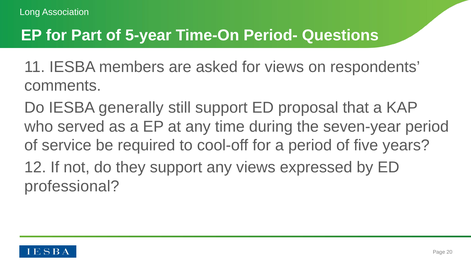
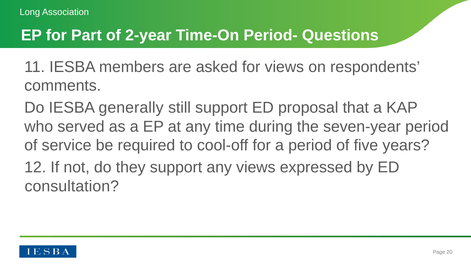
5-year: 5-year -> 2-year (148, 35)
professional: professional -> consultation (72, 186)
